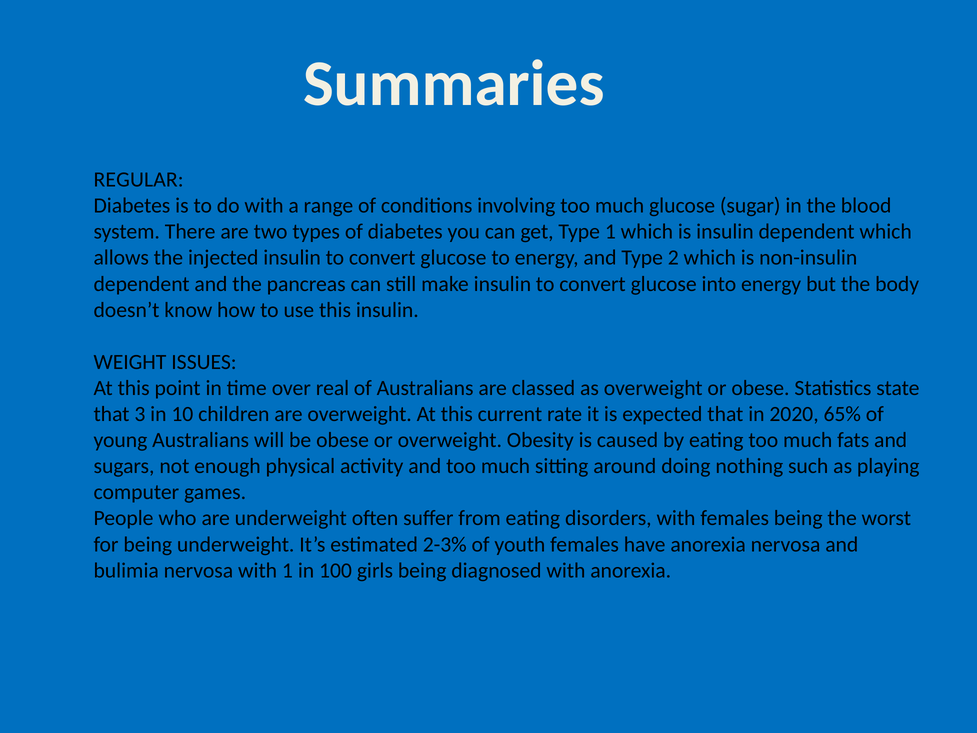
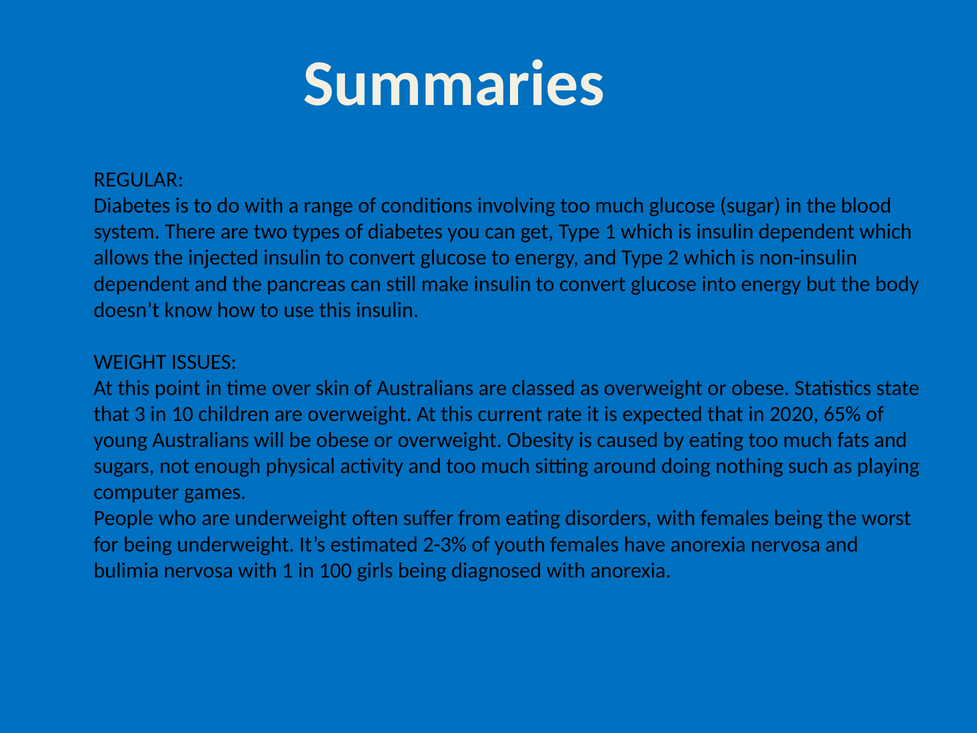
real: real -> skin (333, 388)
